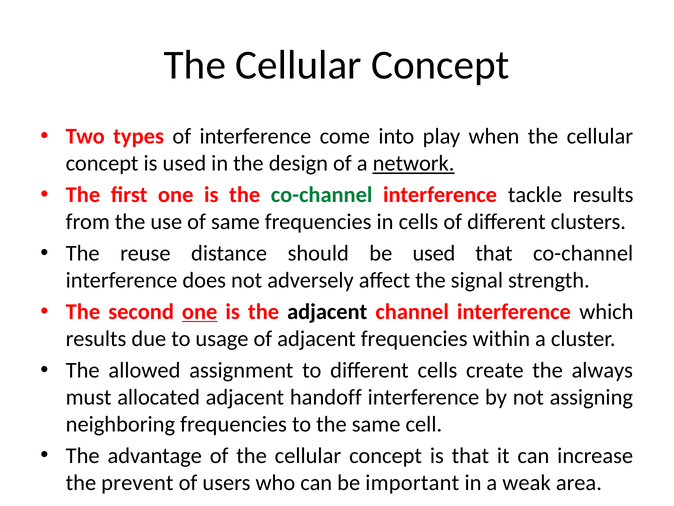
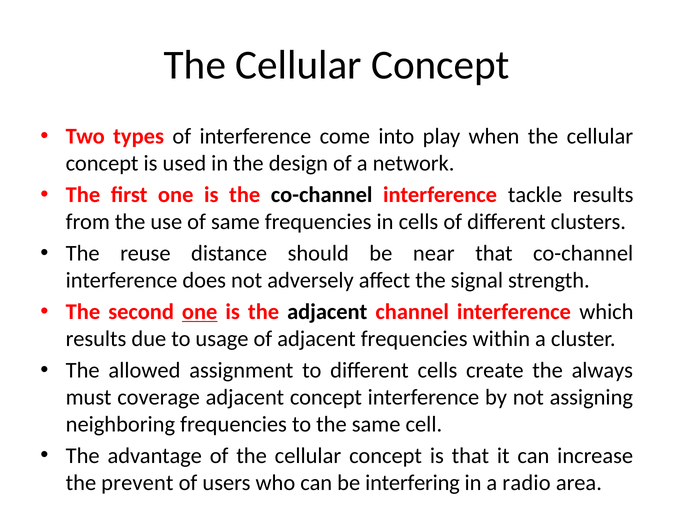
network underline: present -> none (414, 163)
co-channel colour: green -> black (322, 195)
be used: used -> near (434, 253)
allocated: allocated -> coverage (159, 397)
adjacent handoff: handoff -> concept (326, 397)
important: important -> interfering (412, 482)
weak: weak -> radio (527, 482)
